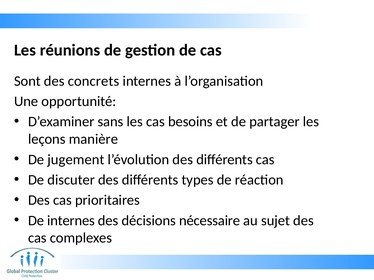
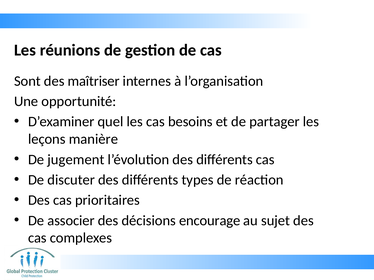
concrets: concrets -> maîtriser (94, 81)
sans: sans -> quel (110, 122)
De internes: internes -> associer (71, 221)
nécessaire: nécessaire -> encourage (210, 221)
